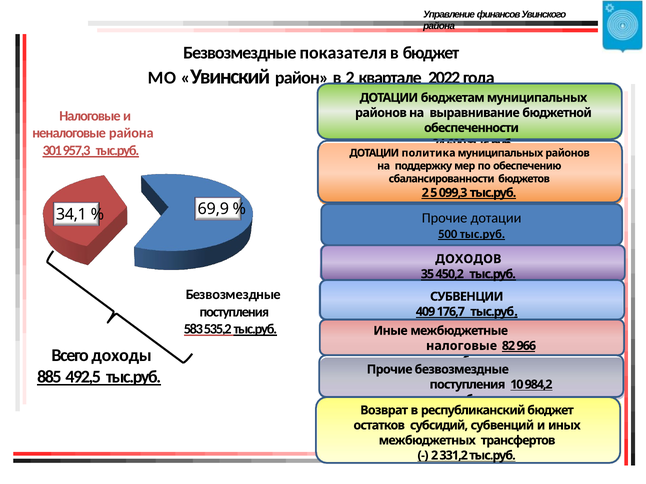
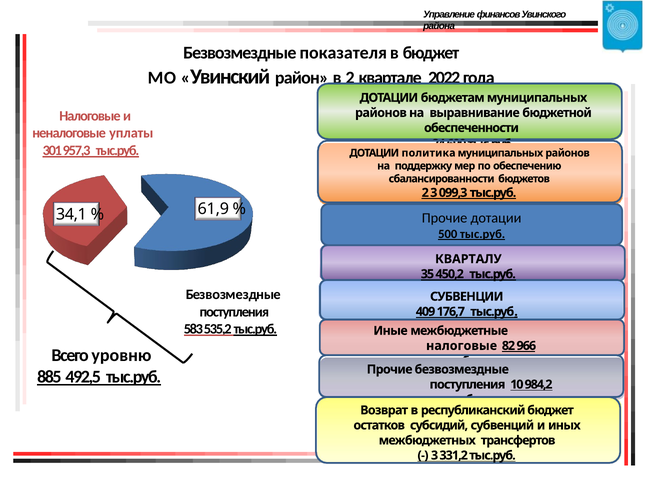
неналоговые района: района -> уплаты (131, 133)
2 5: 5 -> 3 (434, 193)
69,9: 69,9 -> 61,9 (213, 209)
ДОХОДОВ: ДОХОДОВ -> КВАРТАЛУ (468, 259)
доходы: доходы -> уровню (121, 356)
2: 2 -> 3 (435, 456)
